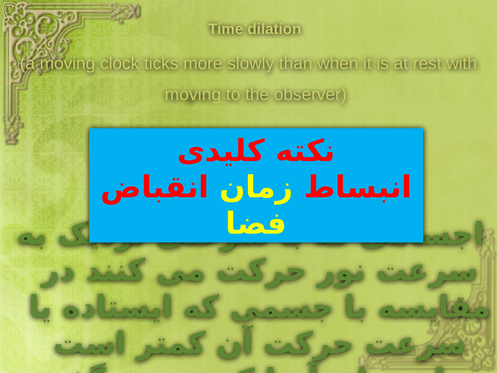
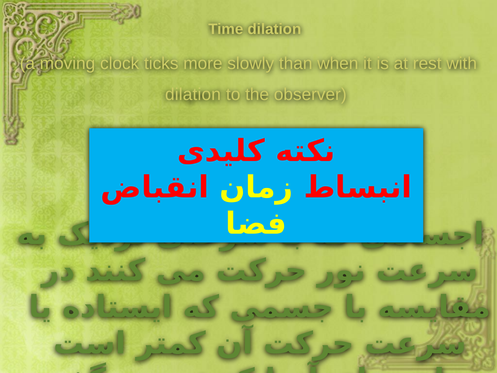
moving: moving -> dilation (193, 95)
